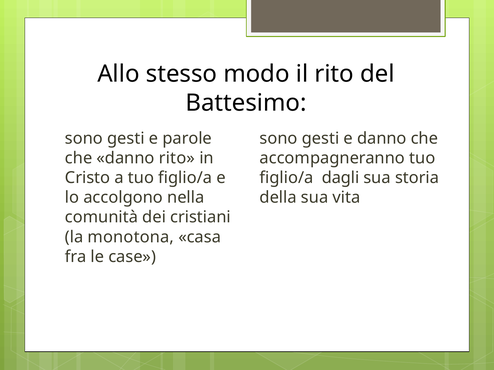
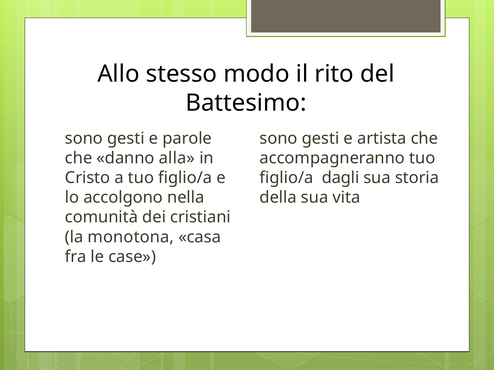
e danno: danno -> artista (382, 138)
danno rito: rito -> alla (177, 158)
